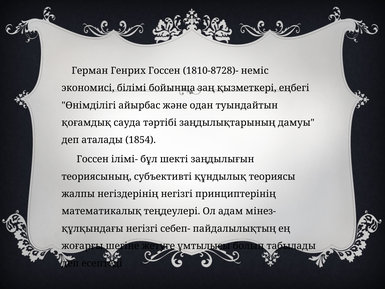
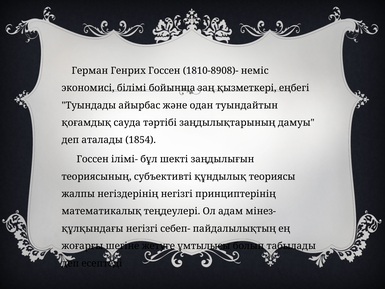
1810-8728)-: 1810-8728)- -> 1810-8908)- (211, 71)
Өнімділігі: Өнімділігі -> Туындады (89, 105)
